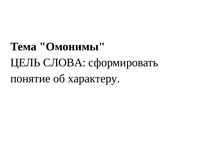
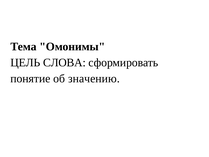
характеру: характеру -> значению (94, 78)
